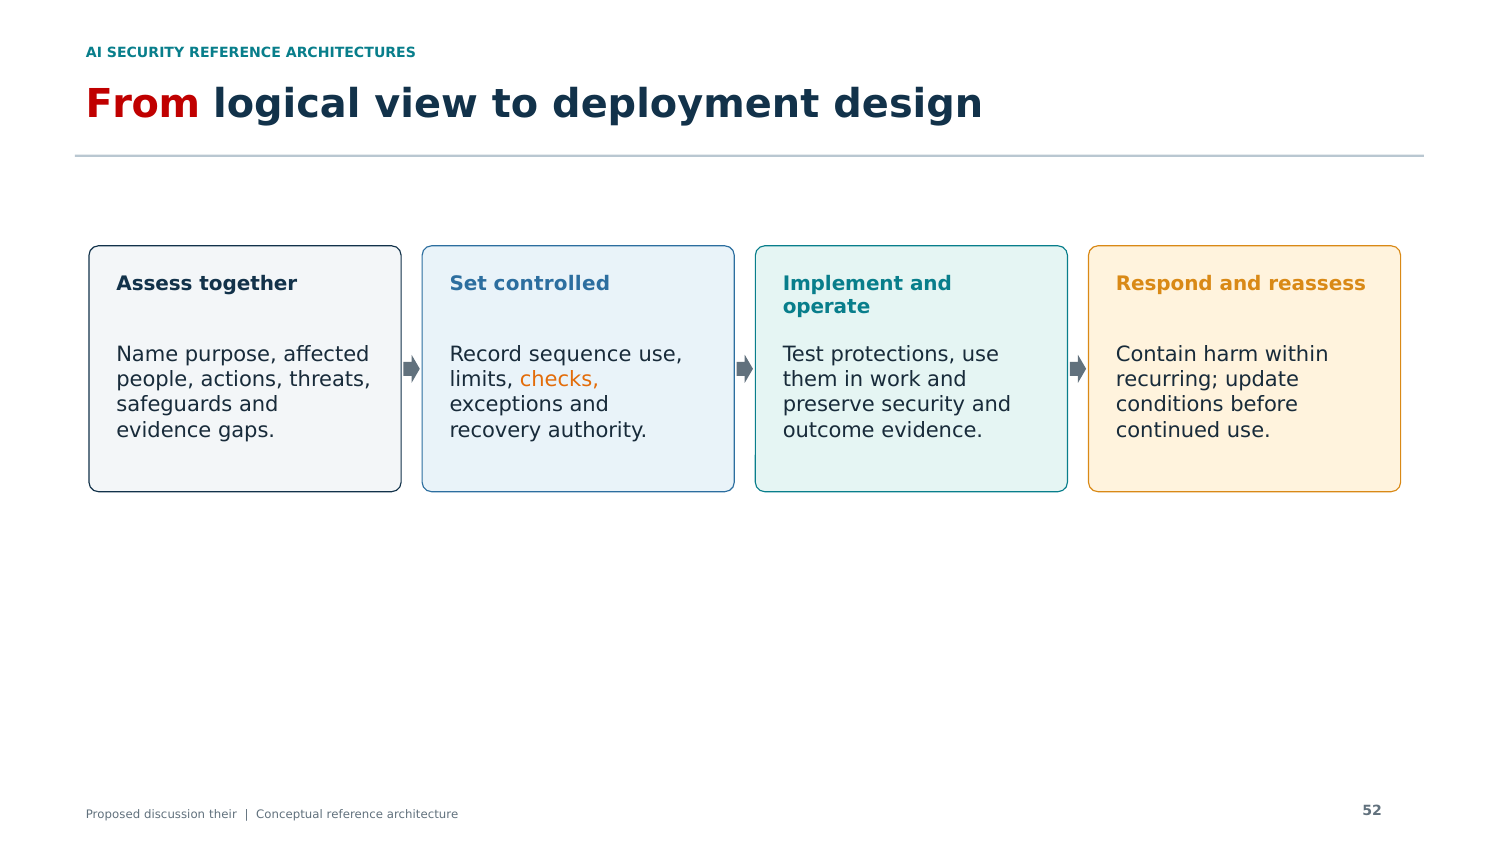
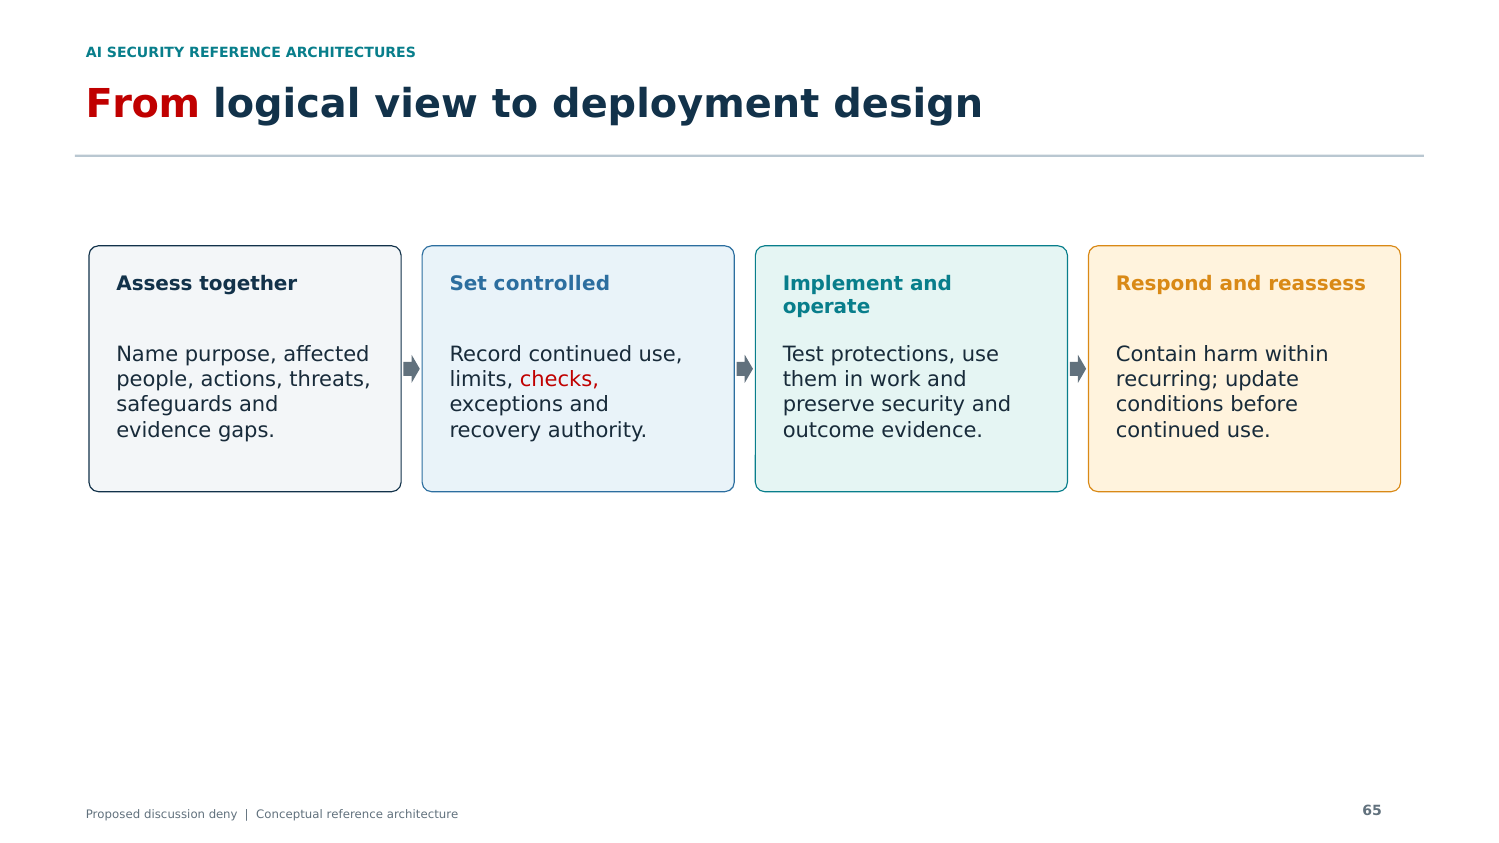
Record sequence: sequence -> continued (580, 355)
checks colour: orange -> red (559, 380)
their: their -> deny (223, 814)
52: 52 -> 65 (1372, 811)
